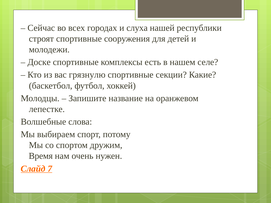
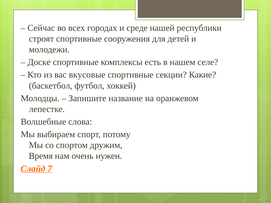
слуха: слуха -> среде (137, 28)
грязнулю: грязнулю -> вкусовые (87, 75)
